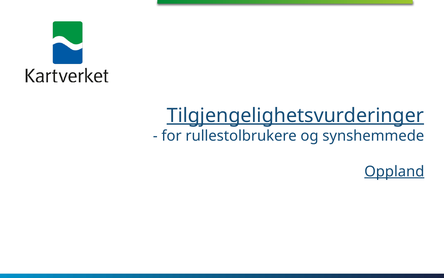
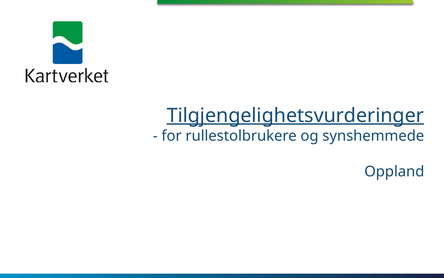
Oppland underline: present -> none (394, 171)
